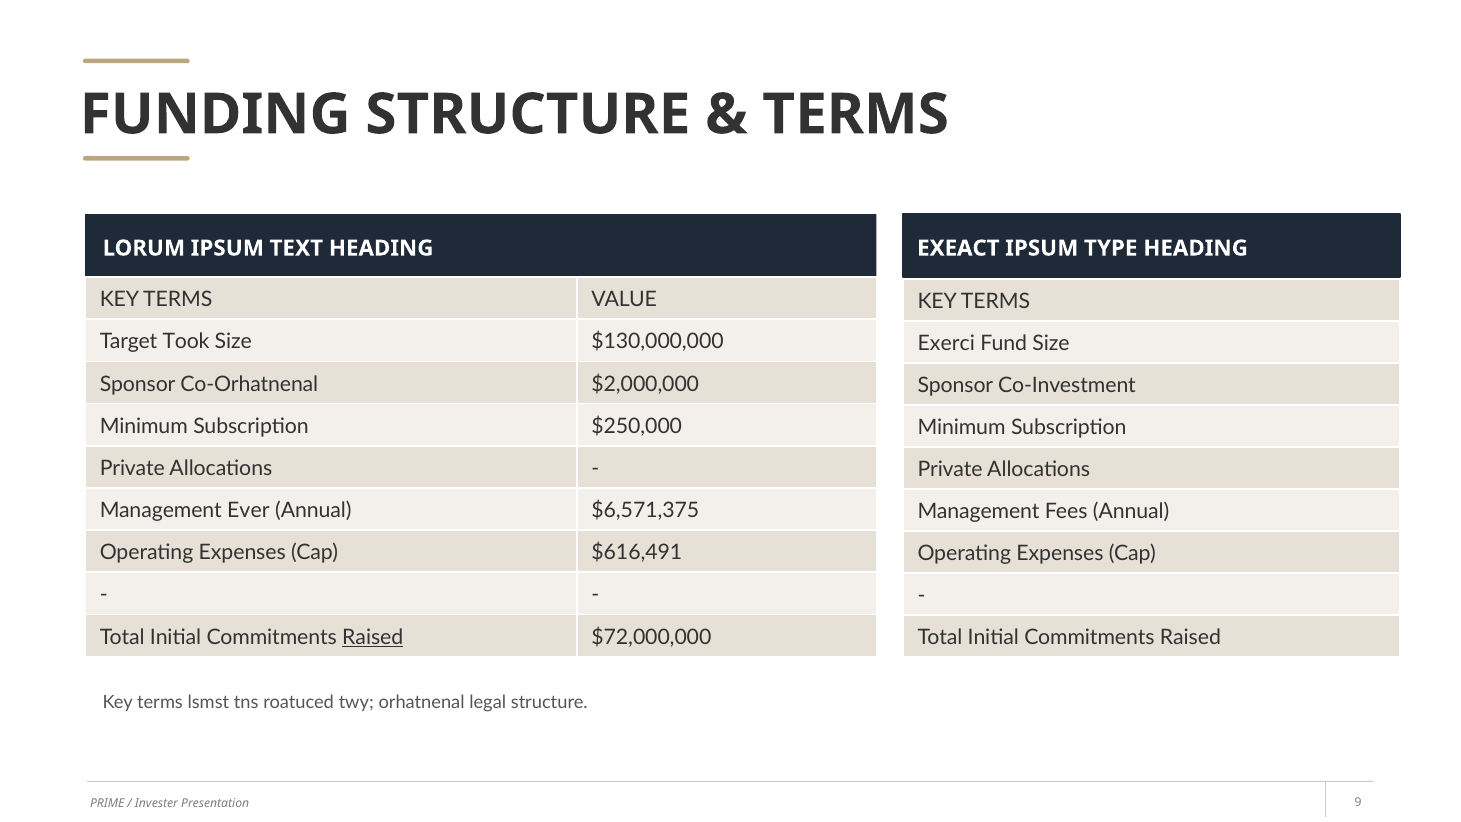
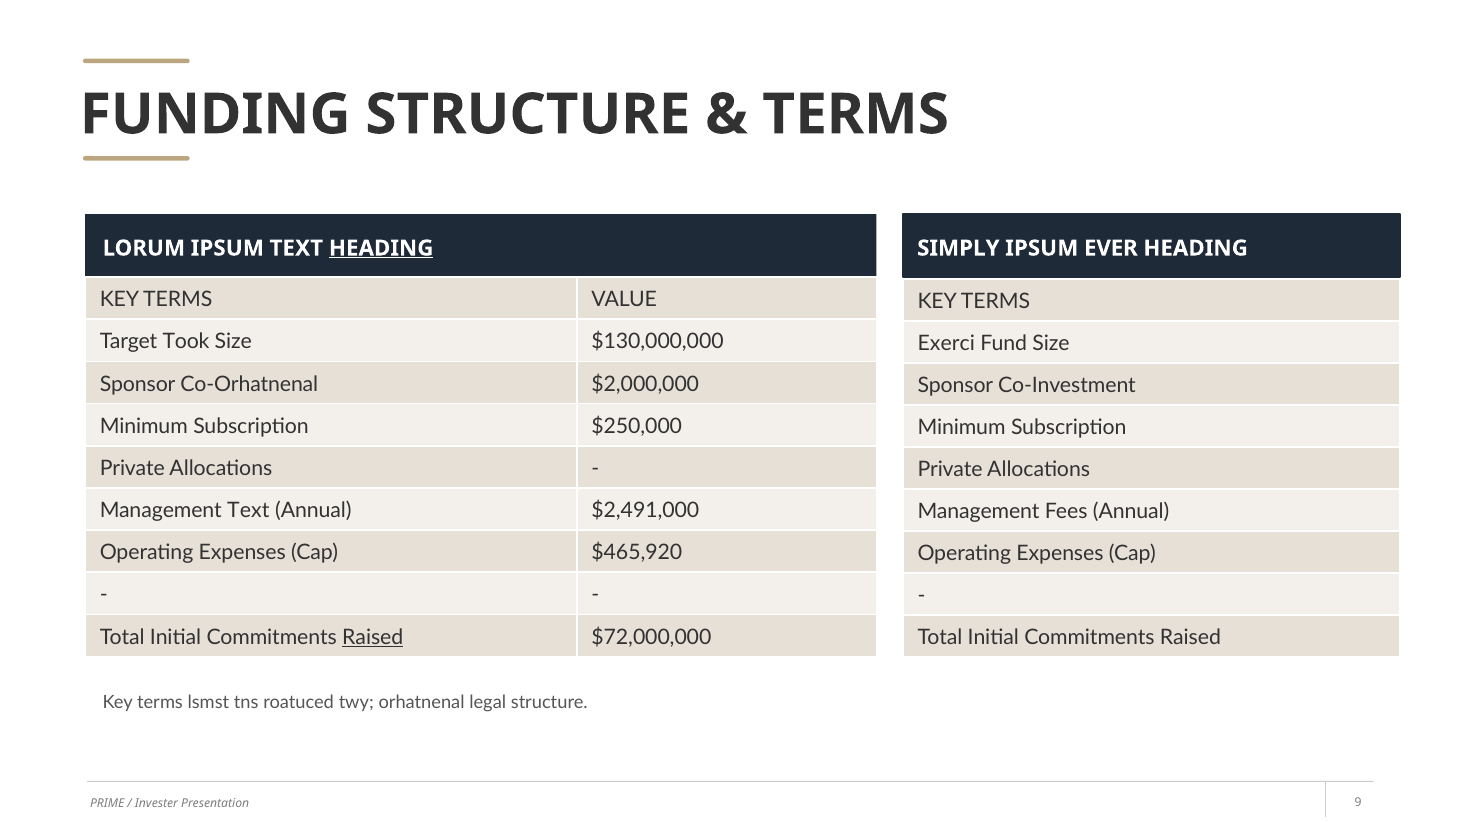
HEADING underline: none -> present (381, 248)
EXEACT: EXEACT -> SIMPLY (958, 248)
TYPE: TYPE -> EVER (1111, 248)
Management Ever: Ever -> Text (248, 510)
$6,571,375: $6,571,375 -> $2,491,000 (645, 510)
$616,491: $616,491 -> $465,920 (637, 553)
